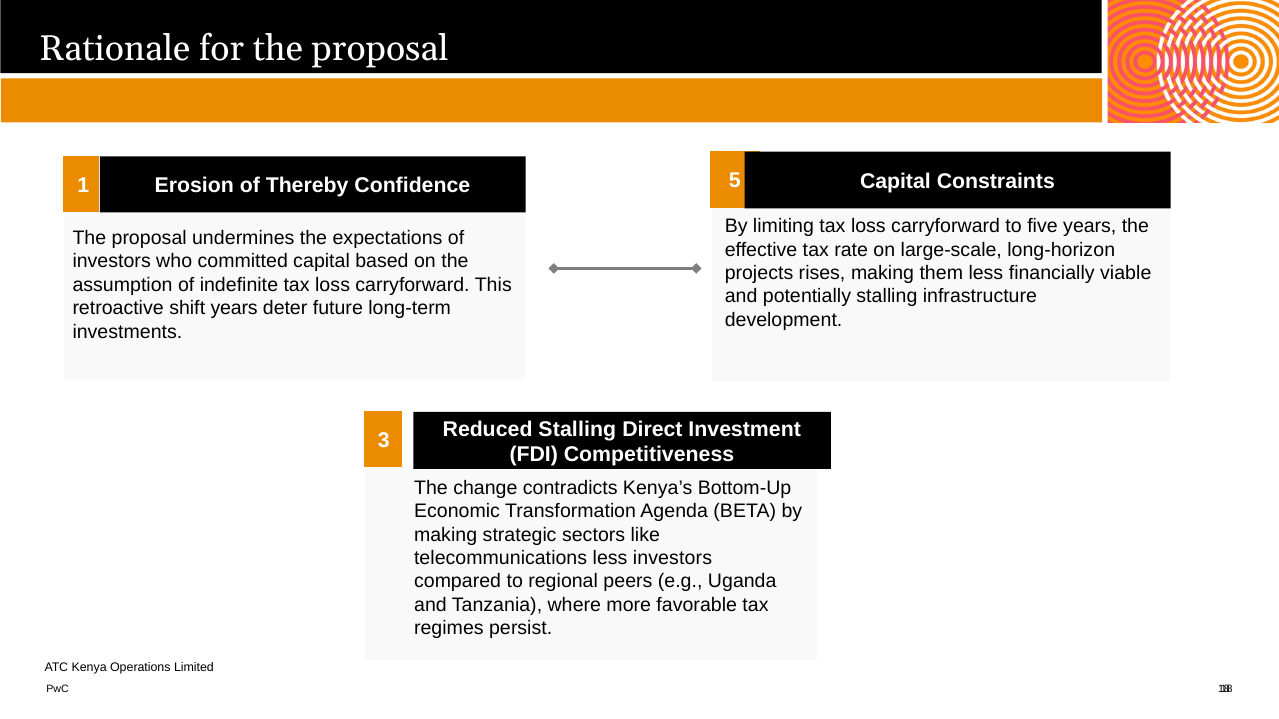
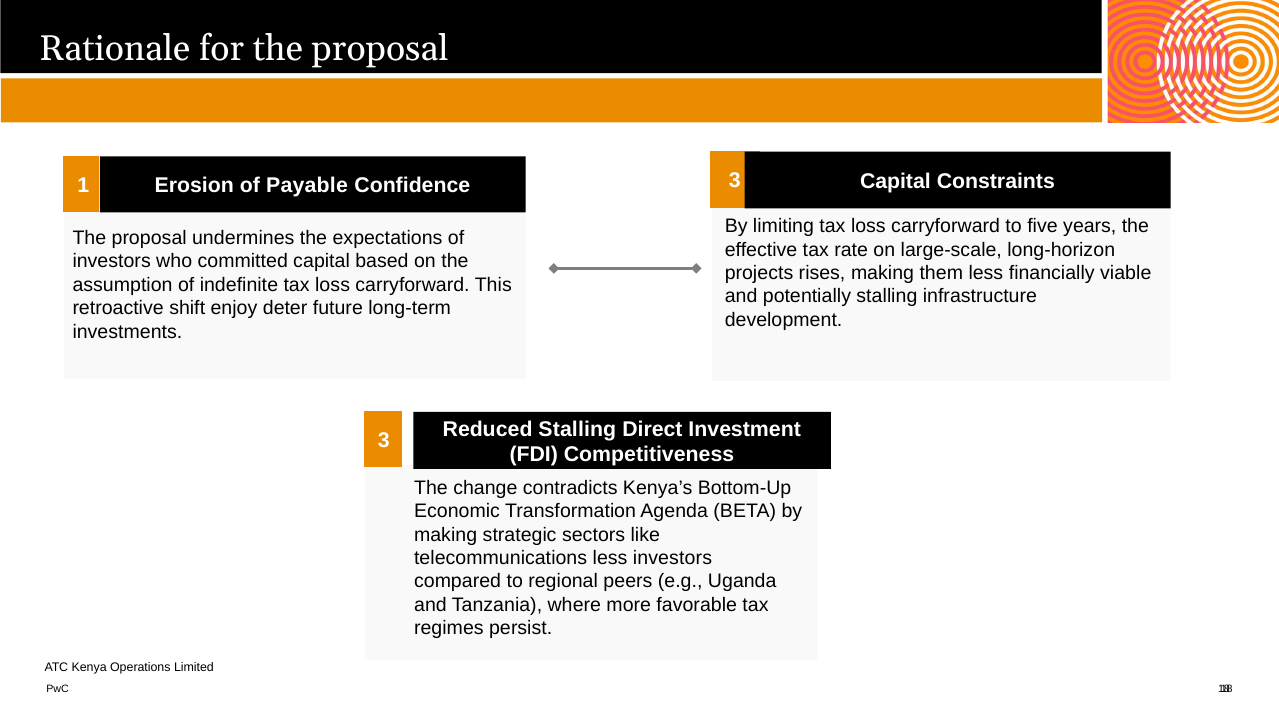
Thereby: Thereby -> Payable (307, 186)
Confidence 5: 5 -> 3 (735, 181)
shift years: years -> enjoy (234, 308)
